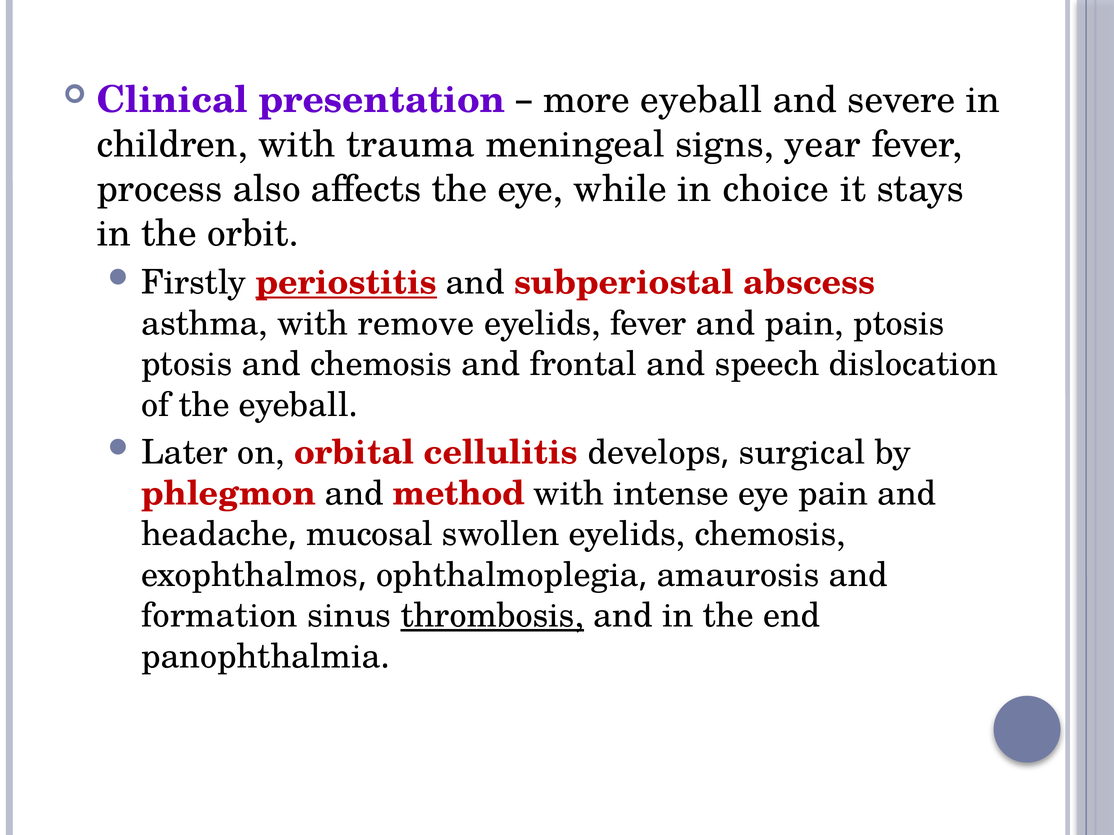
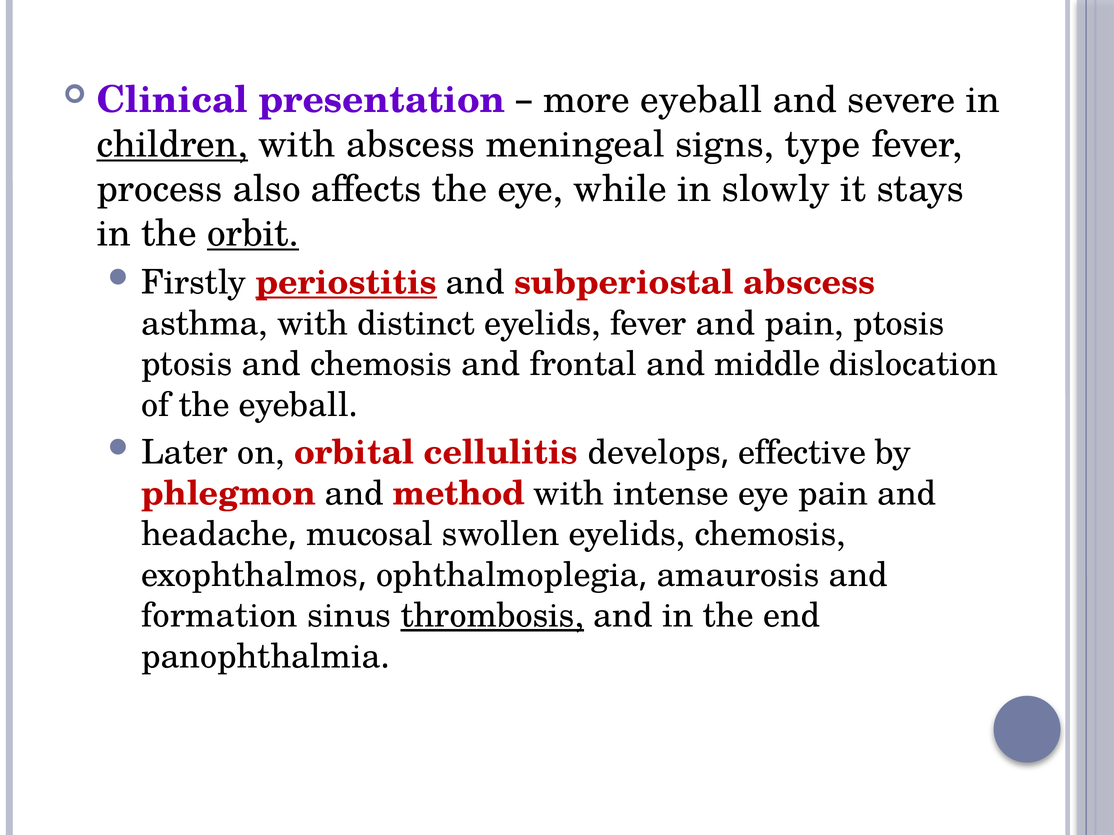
children underline: none -> present (172, 145)
with trauma: trauma -> abscess (411, 145)
year: year -> type (823, 145)
choice: choice -> slowly (776, 189)
orbit underline: none -> present (253, 234)
remove: remove -> distinct (416, 324)
speech: speech -> middle (767, 364)
surgical: surgical -> effective (802, 453)
